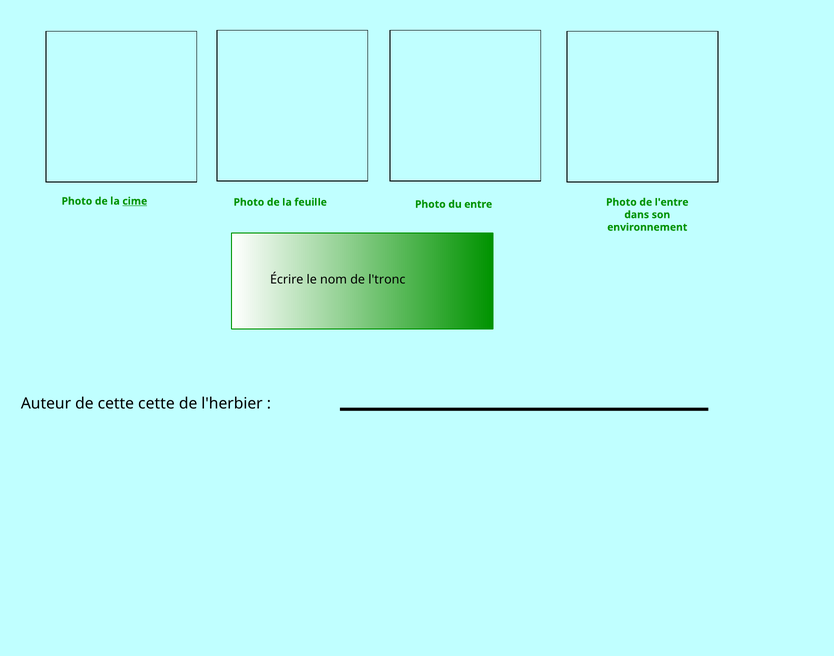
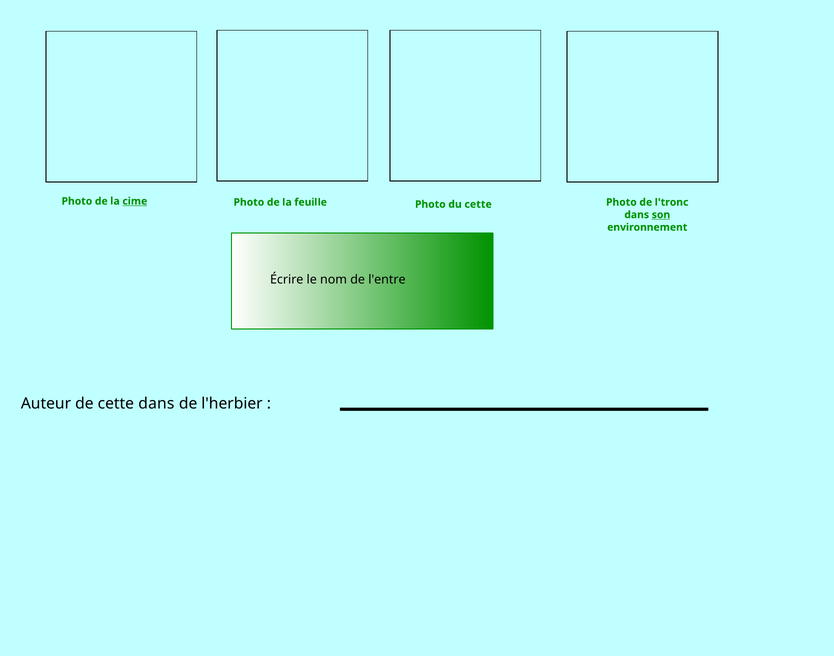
du entre: entre -> cette (478, 205)
l'entre: l'entre -> l'tronc (672, 202)
son underline: none -> present (661, 215)
l'tronc: l'tronc -> l'entre (387, 280)
cette cette: cette -> dans (156, 404)
